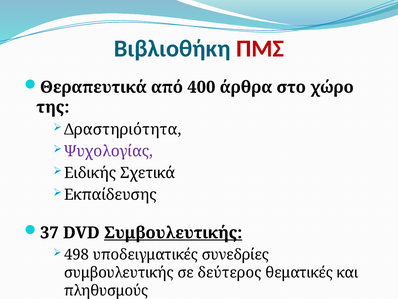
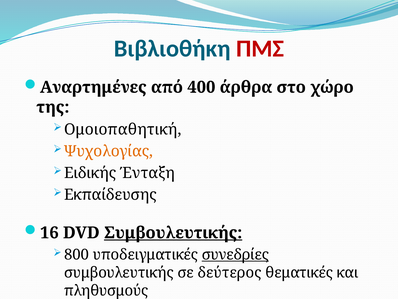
Θεραπευτικά: Θεραπευτικά -> Αναρτημένες (93, 87)
Δραστηριότητα: Δραστηριότητα -> Ομοιοπαθητική (123, 129)
Ψυχολογίας colour: purple -> orange (108, 151)
Σχετικά: Σχετικά -> Ένταξη (148, 173)
37: 37 -> 16 (49, 232)
498: 498 -> 800 (77, 254)
συνεδρίες underline: none -> present (235, 254)
